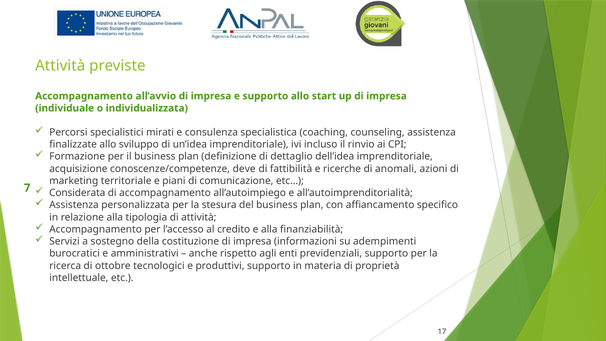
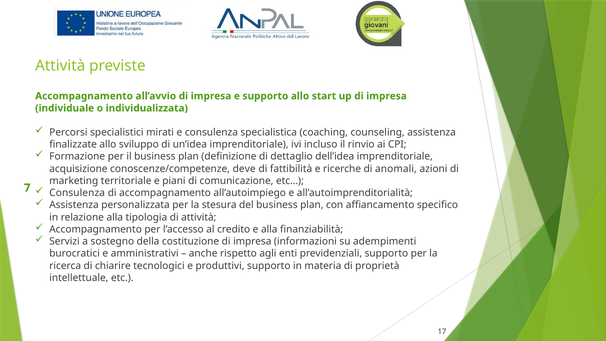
Considerata: Considerata -> Consulenza (77, 193)
ottobre: ottobre -> chiarire (113, 266)
